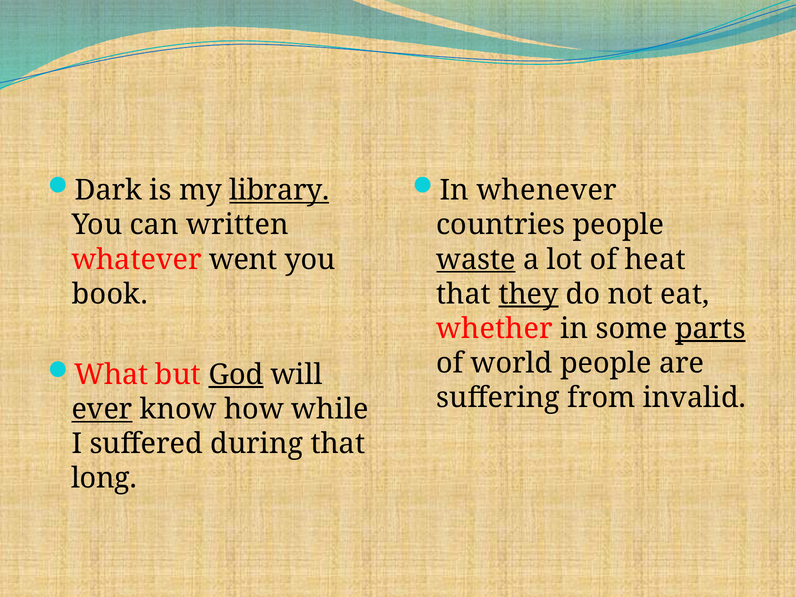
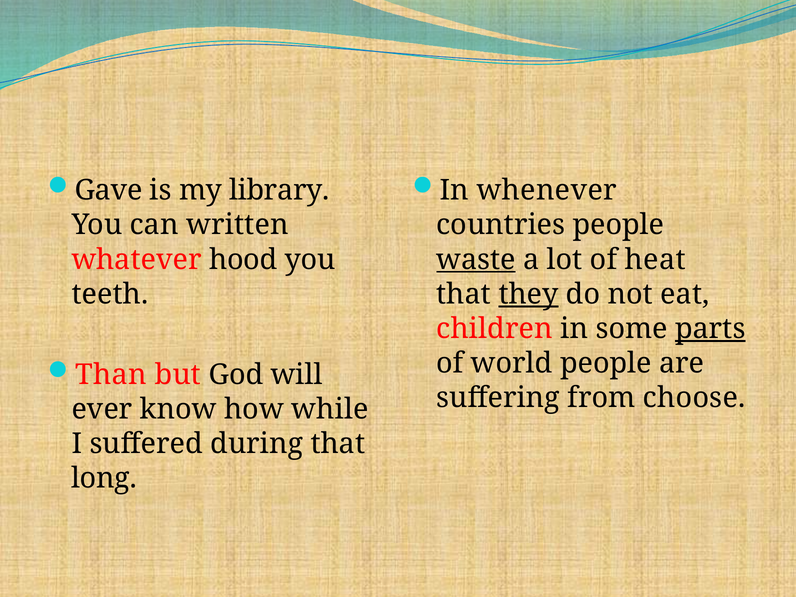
Dark: Dark -> Gave (109, 190)
library underline: present -> none (279, 190)
went: went -> hood (243, 260)
book: book -> teeth (110, 294)
whether: whether -> children (495, 329)
What: What -> Than (111, 375)
God underline: present -> none (236, 375)
invalid: invalid -> choose (694, 398)
ever underline: present -> none (102, 409)
